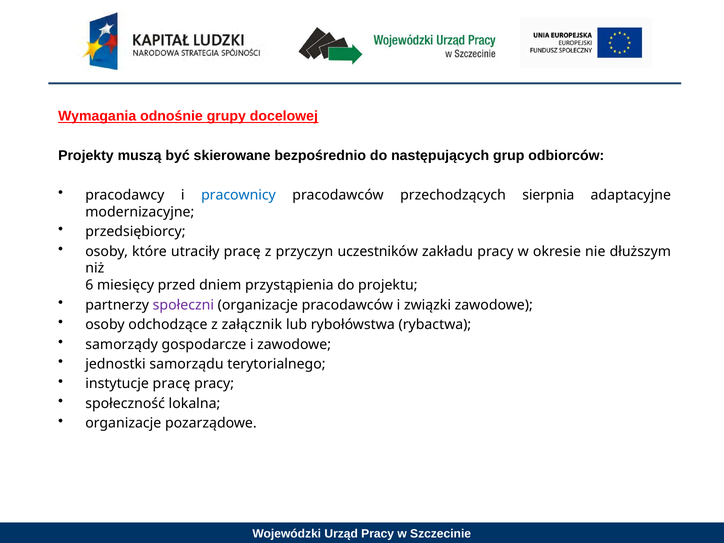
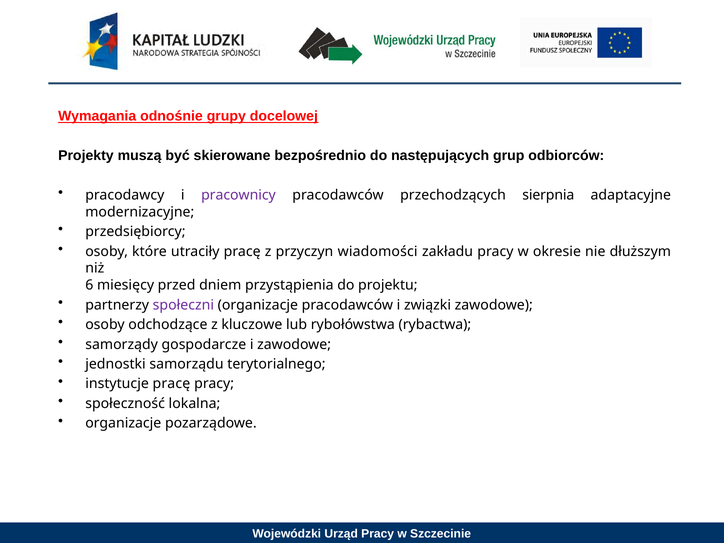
pracownicy colour: blue -> purple (238, 195)
uczestników: uczestników -> wiadomości (378, 251)
załącznik: załącznik -> kluczowe (252, 325)
